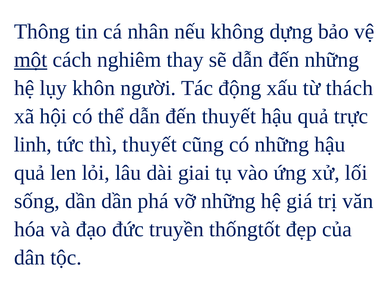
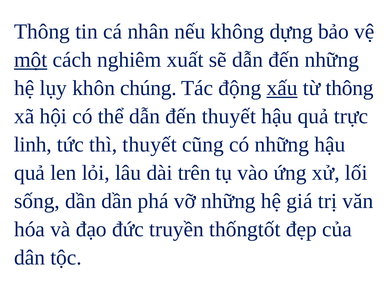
thay: thay -> xuất (185, 60)
người: người -> chúng (148, 88)
xấu underline: none -> present (282, 88)
từ thách: thách -> thông (350, 88)
giai: giai -> trên (194, 173)
